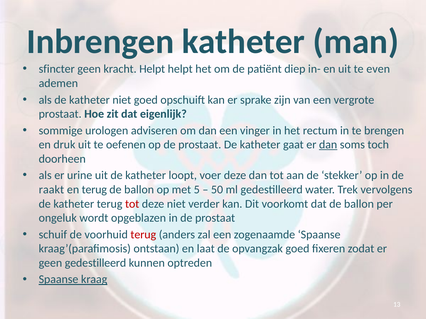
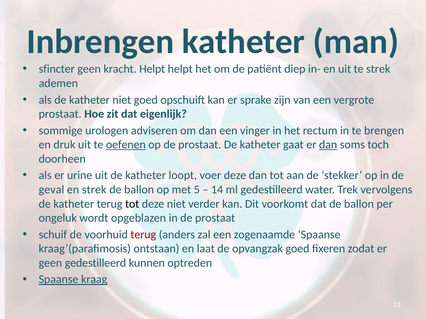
te even: even -> strek (378, 69)
oefenen underline: none -> present (126, 145)
raakt: raakt -> geval (51, 190)
en terug: terug -> strek (94, 190)
50: 50 -> 14 (217, 190)
tot colour: red -> black (132, 204)
